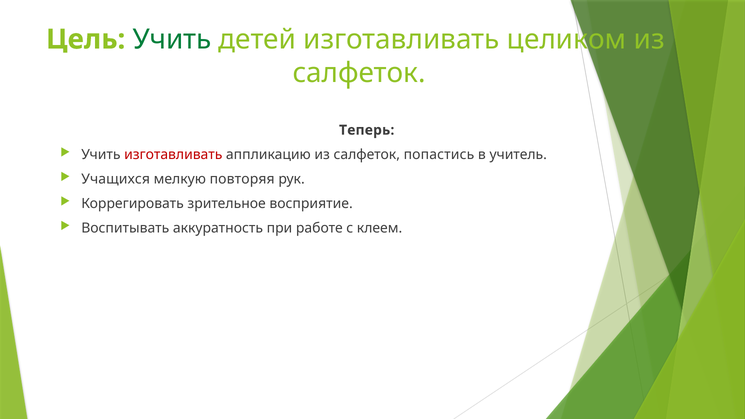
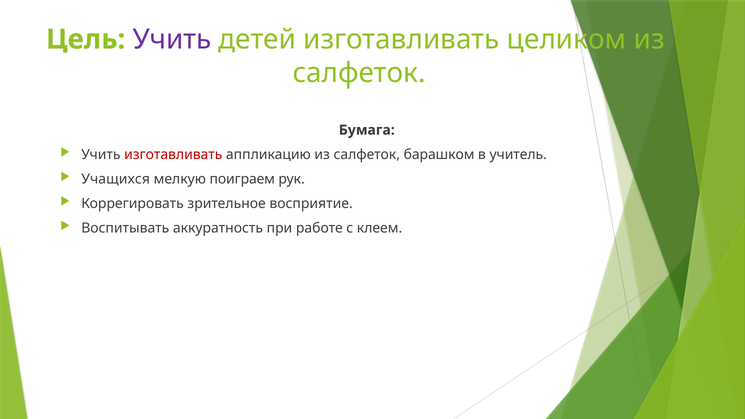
Учить colour: green -> purple (172, 39)
Теперь: Теперь -> Бумага (367, 130)
попастись: попастись -> барашком (439, 155)
повторяя: повторяя -> поиграем (242, 179)
